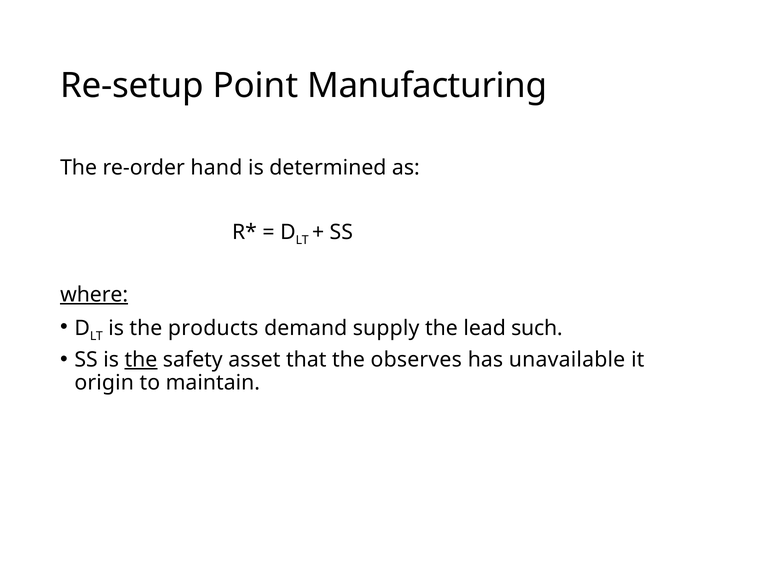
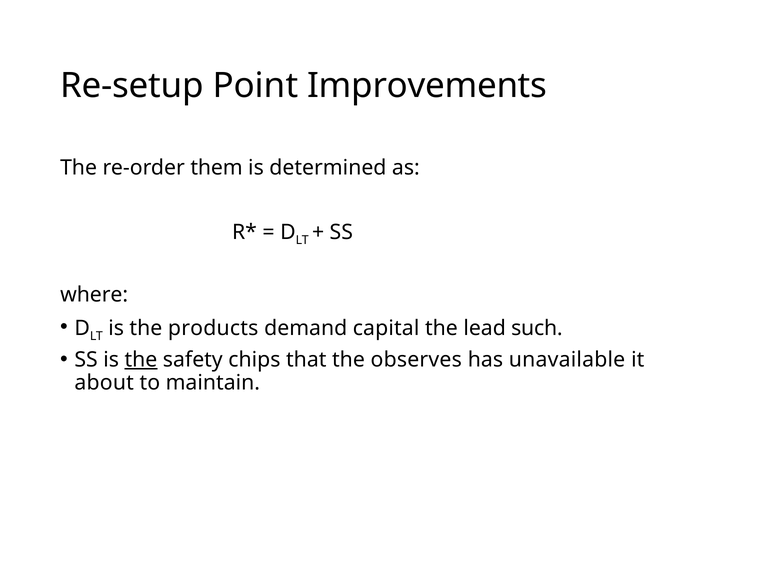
Manufacturing: Manufacturing -> Improvements (427, 86)
hand: hand -> them (217, 168)
where underline: present -> none (94, 295)
supply: supply -> capital (386, 328)
asset: asset -> chips (254, 360)
origin: origin -> about (104, 383)
